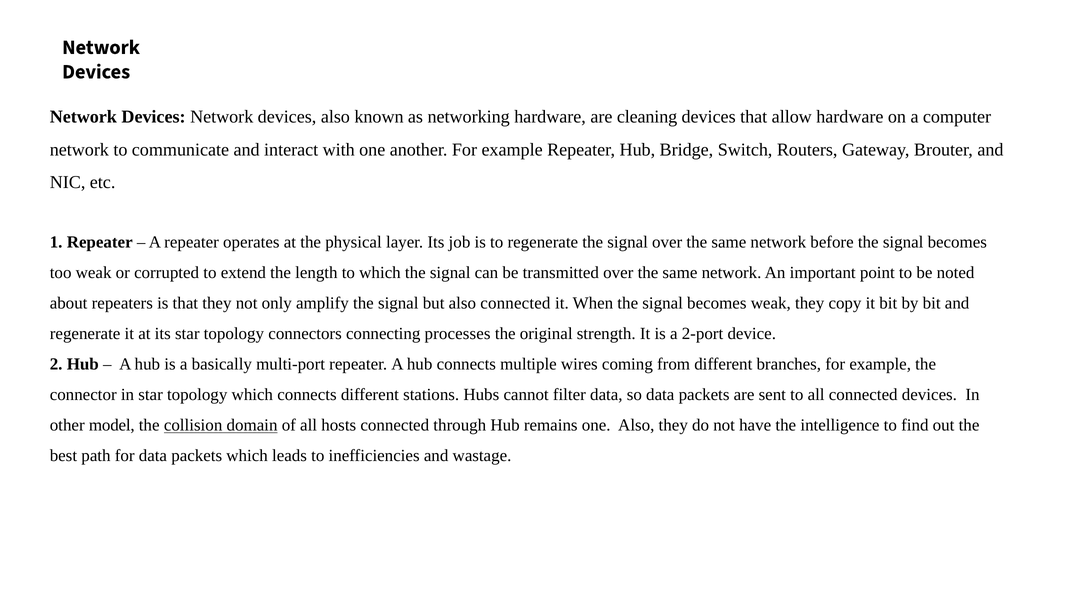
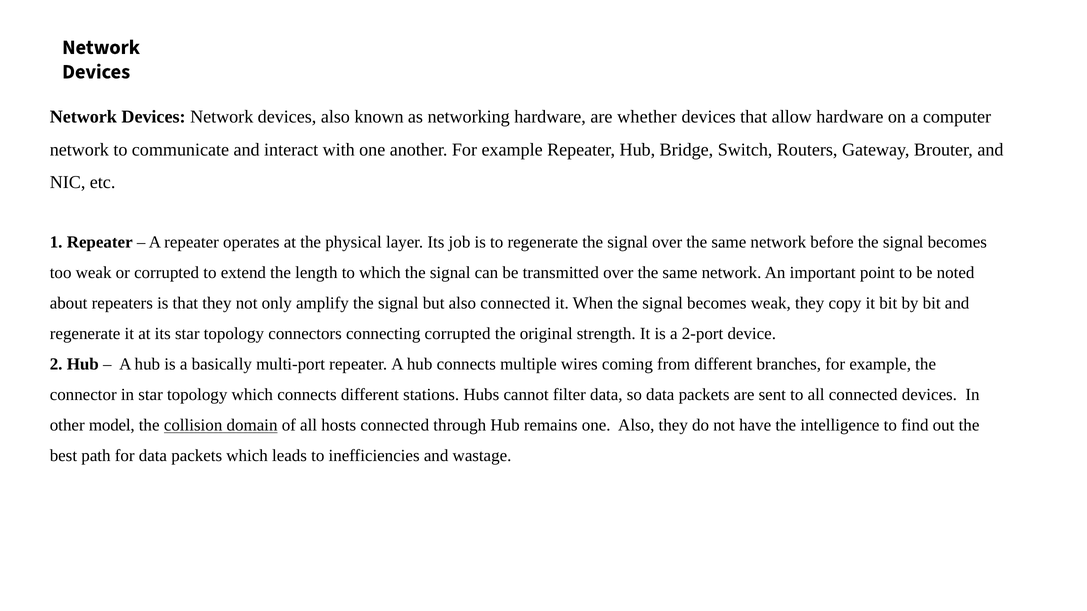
cleaning: cleaning -> whether (647, 117)
connecting processes: processes -> corrupted (458, 334)
